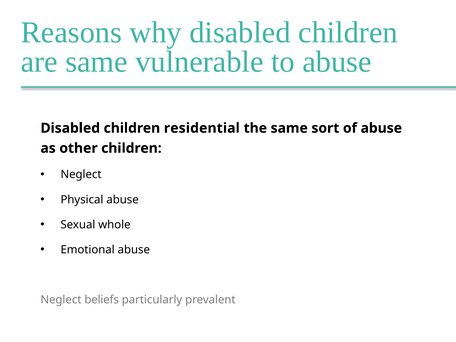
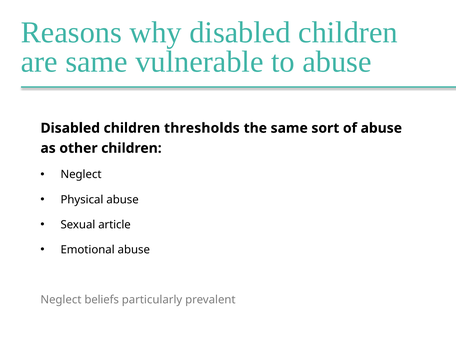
residential: residential -> thresholds (202, 128)
whole: whole -> article (114, 225)
